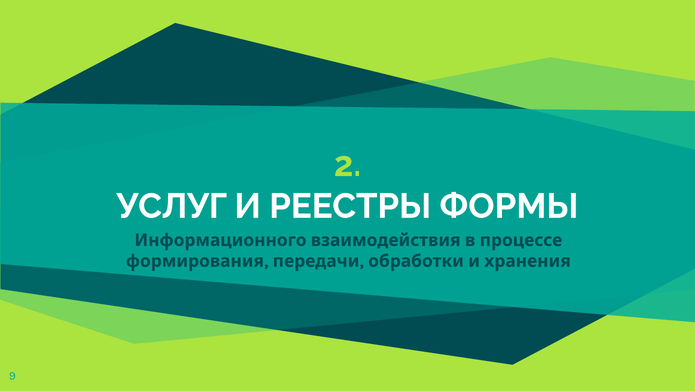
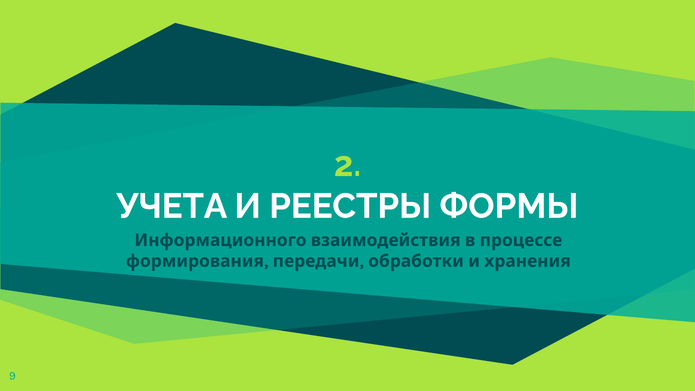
УСЛУГ: УСЛУГ -> УЧЕТА (172, 206)
